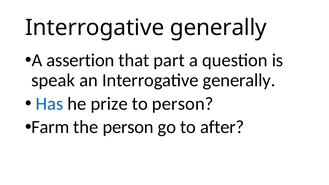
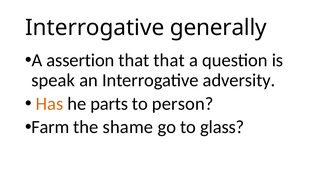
that part: part -> that (169, 60)
an Interrogative generally: generally -> adversity (239, 80)
Has colour: blue -> orange (49, 104)
prize: prize -> parts (109, 104)
the person: person -> shame (128, 127)
after: after -> glass (222, 127)
